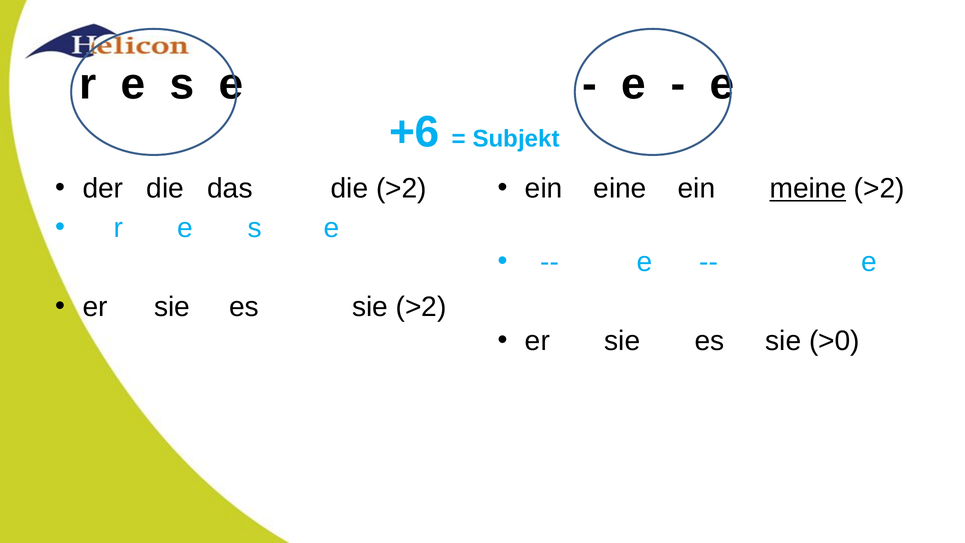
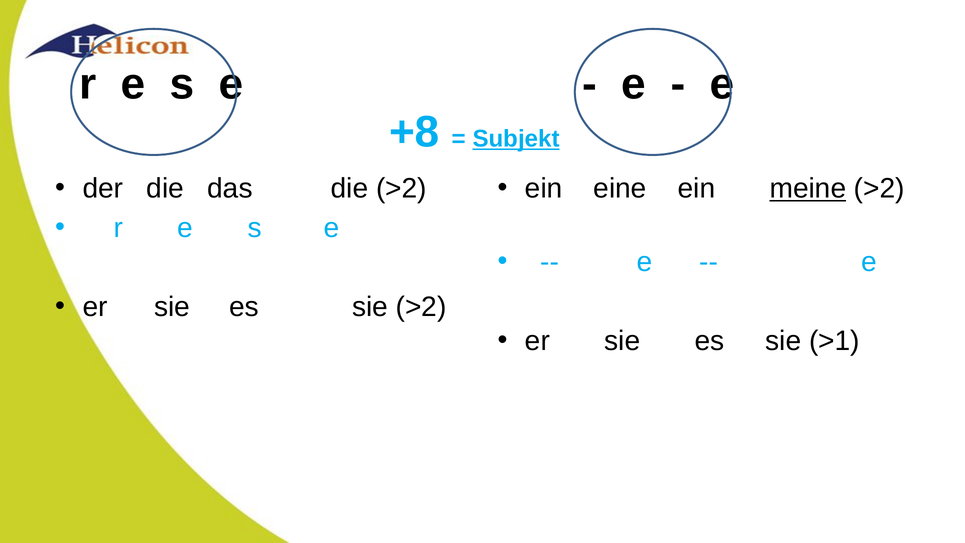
+6: +6 -> +8 (414, 132)
Subjekt underline: none -> present (516, 139)
>0: >0 -> >1 (834, 341)
